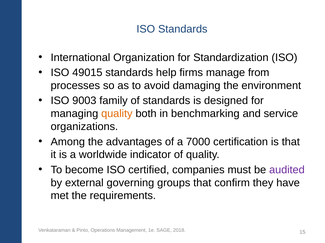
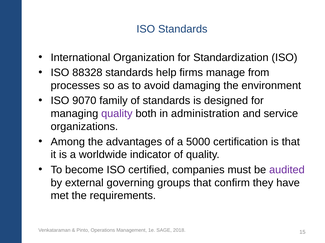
49015: 49015 -> 88328 (87, 73)
9003: 9003 -> 9070 (84, 101)
quality colour: orange -> purple (117, 114)
benchmarking: benchmarking -> administration (205, 114)
7000: 7000 -> 5000 (198, 142)
